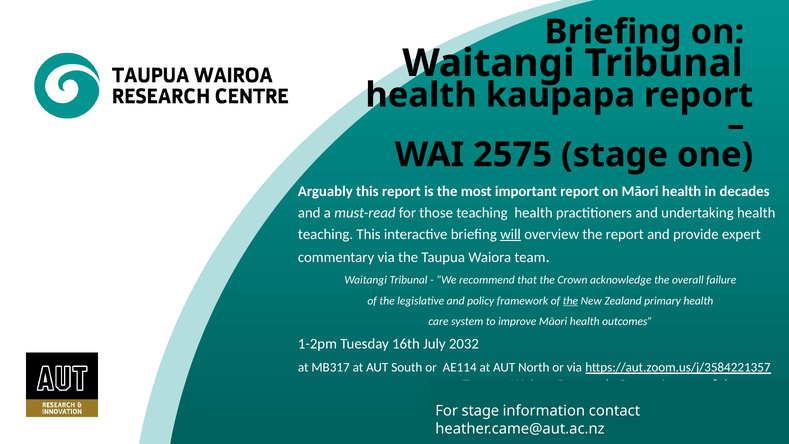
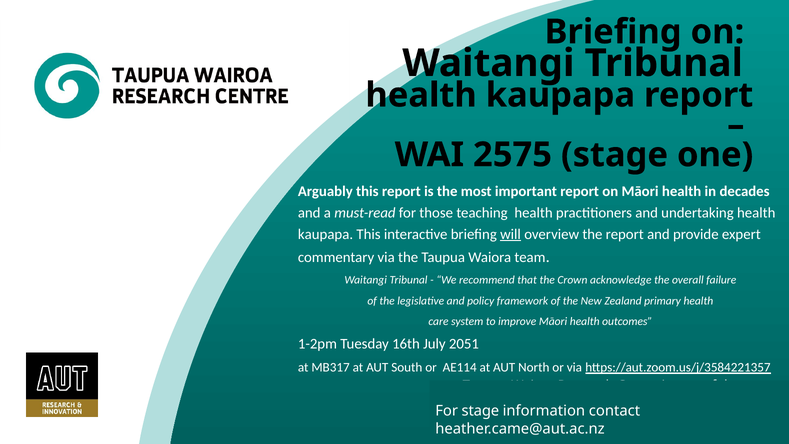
teaching: teaching -> kaupapa (326, 234)
the underline: present -> none (570, 301)
2032: 2032 -> 2051 (464, 344)
